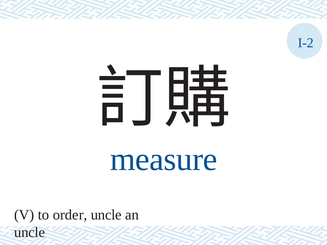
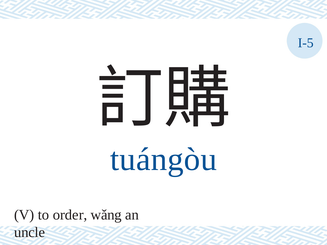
I-2: I-2 -> I-5 (306, 43)
measure: measure -> tuángòu (164, 160)
order uncle: uncle -> wǎng (106, 215)
